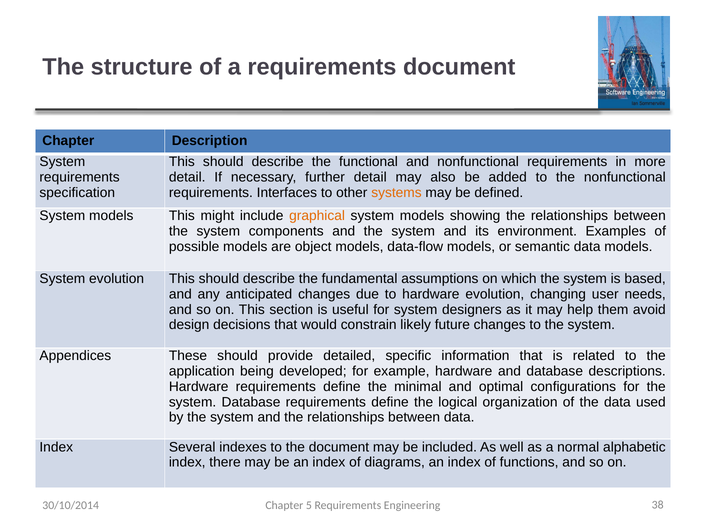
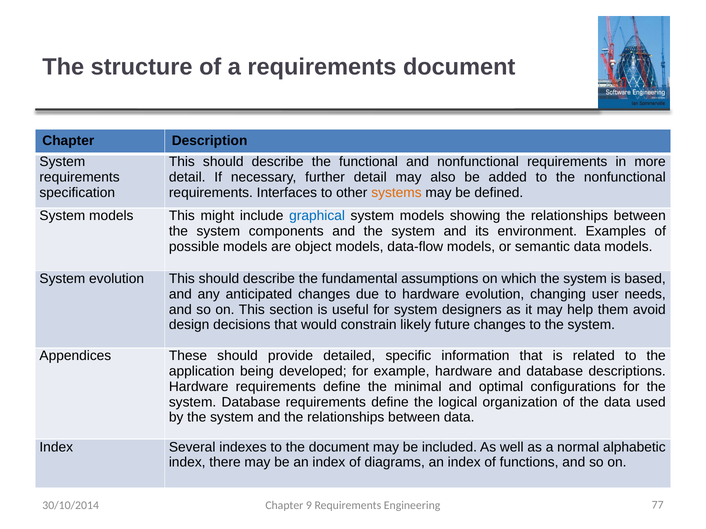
graphical colour: orange -> blue (317, 216)
5: 5 -> 9 (309, 506)
38: 38 -> 77 (658, 506)
